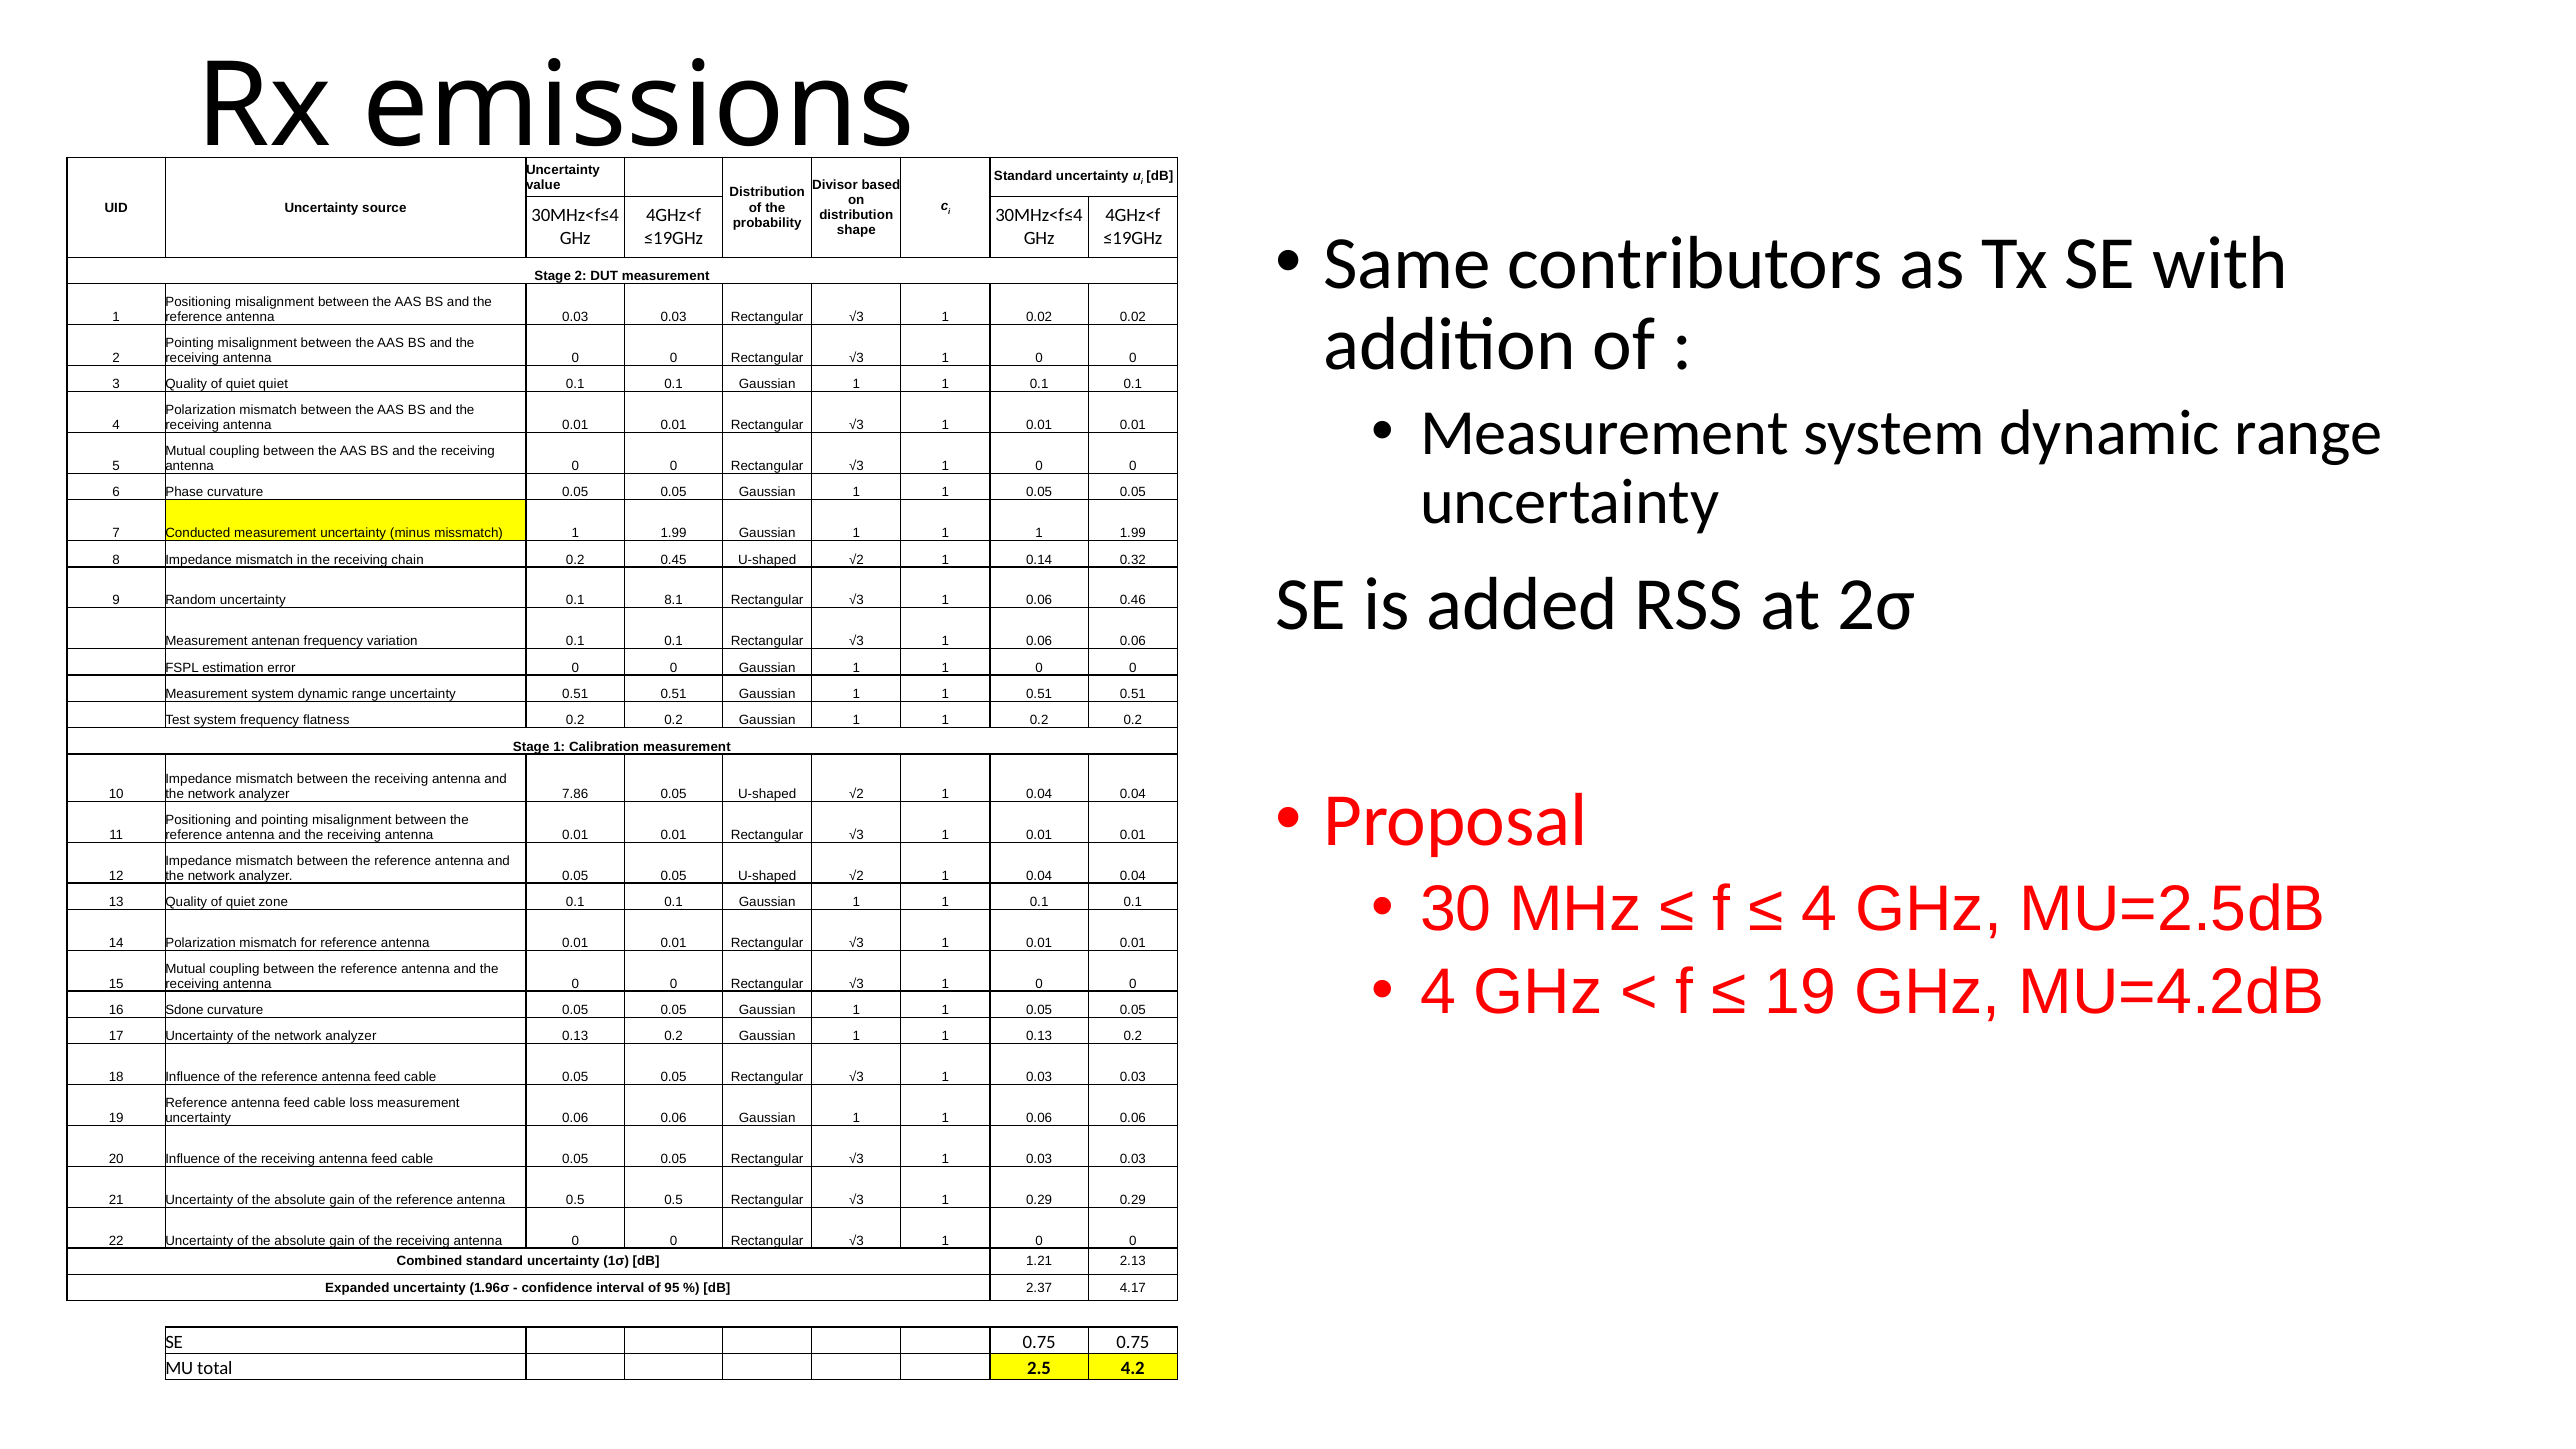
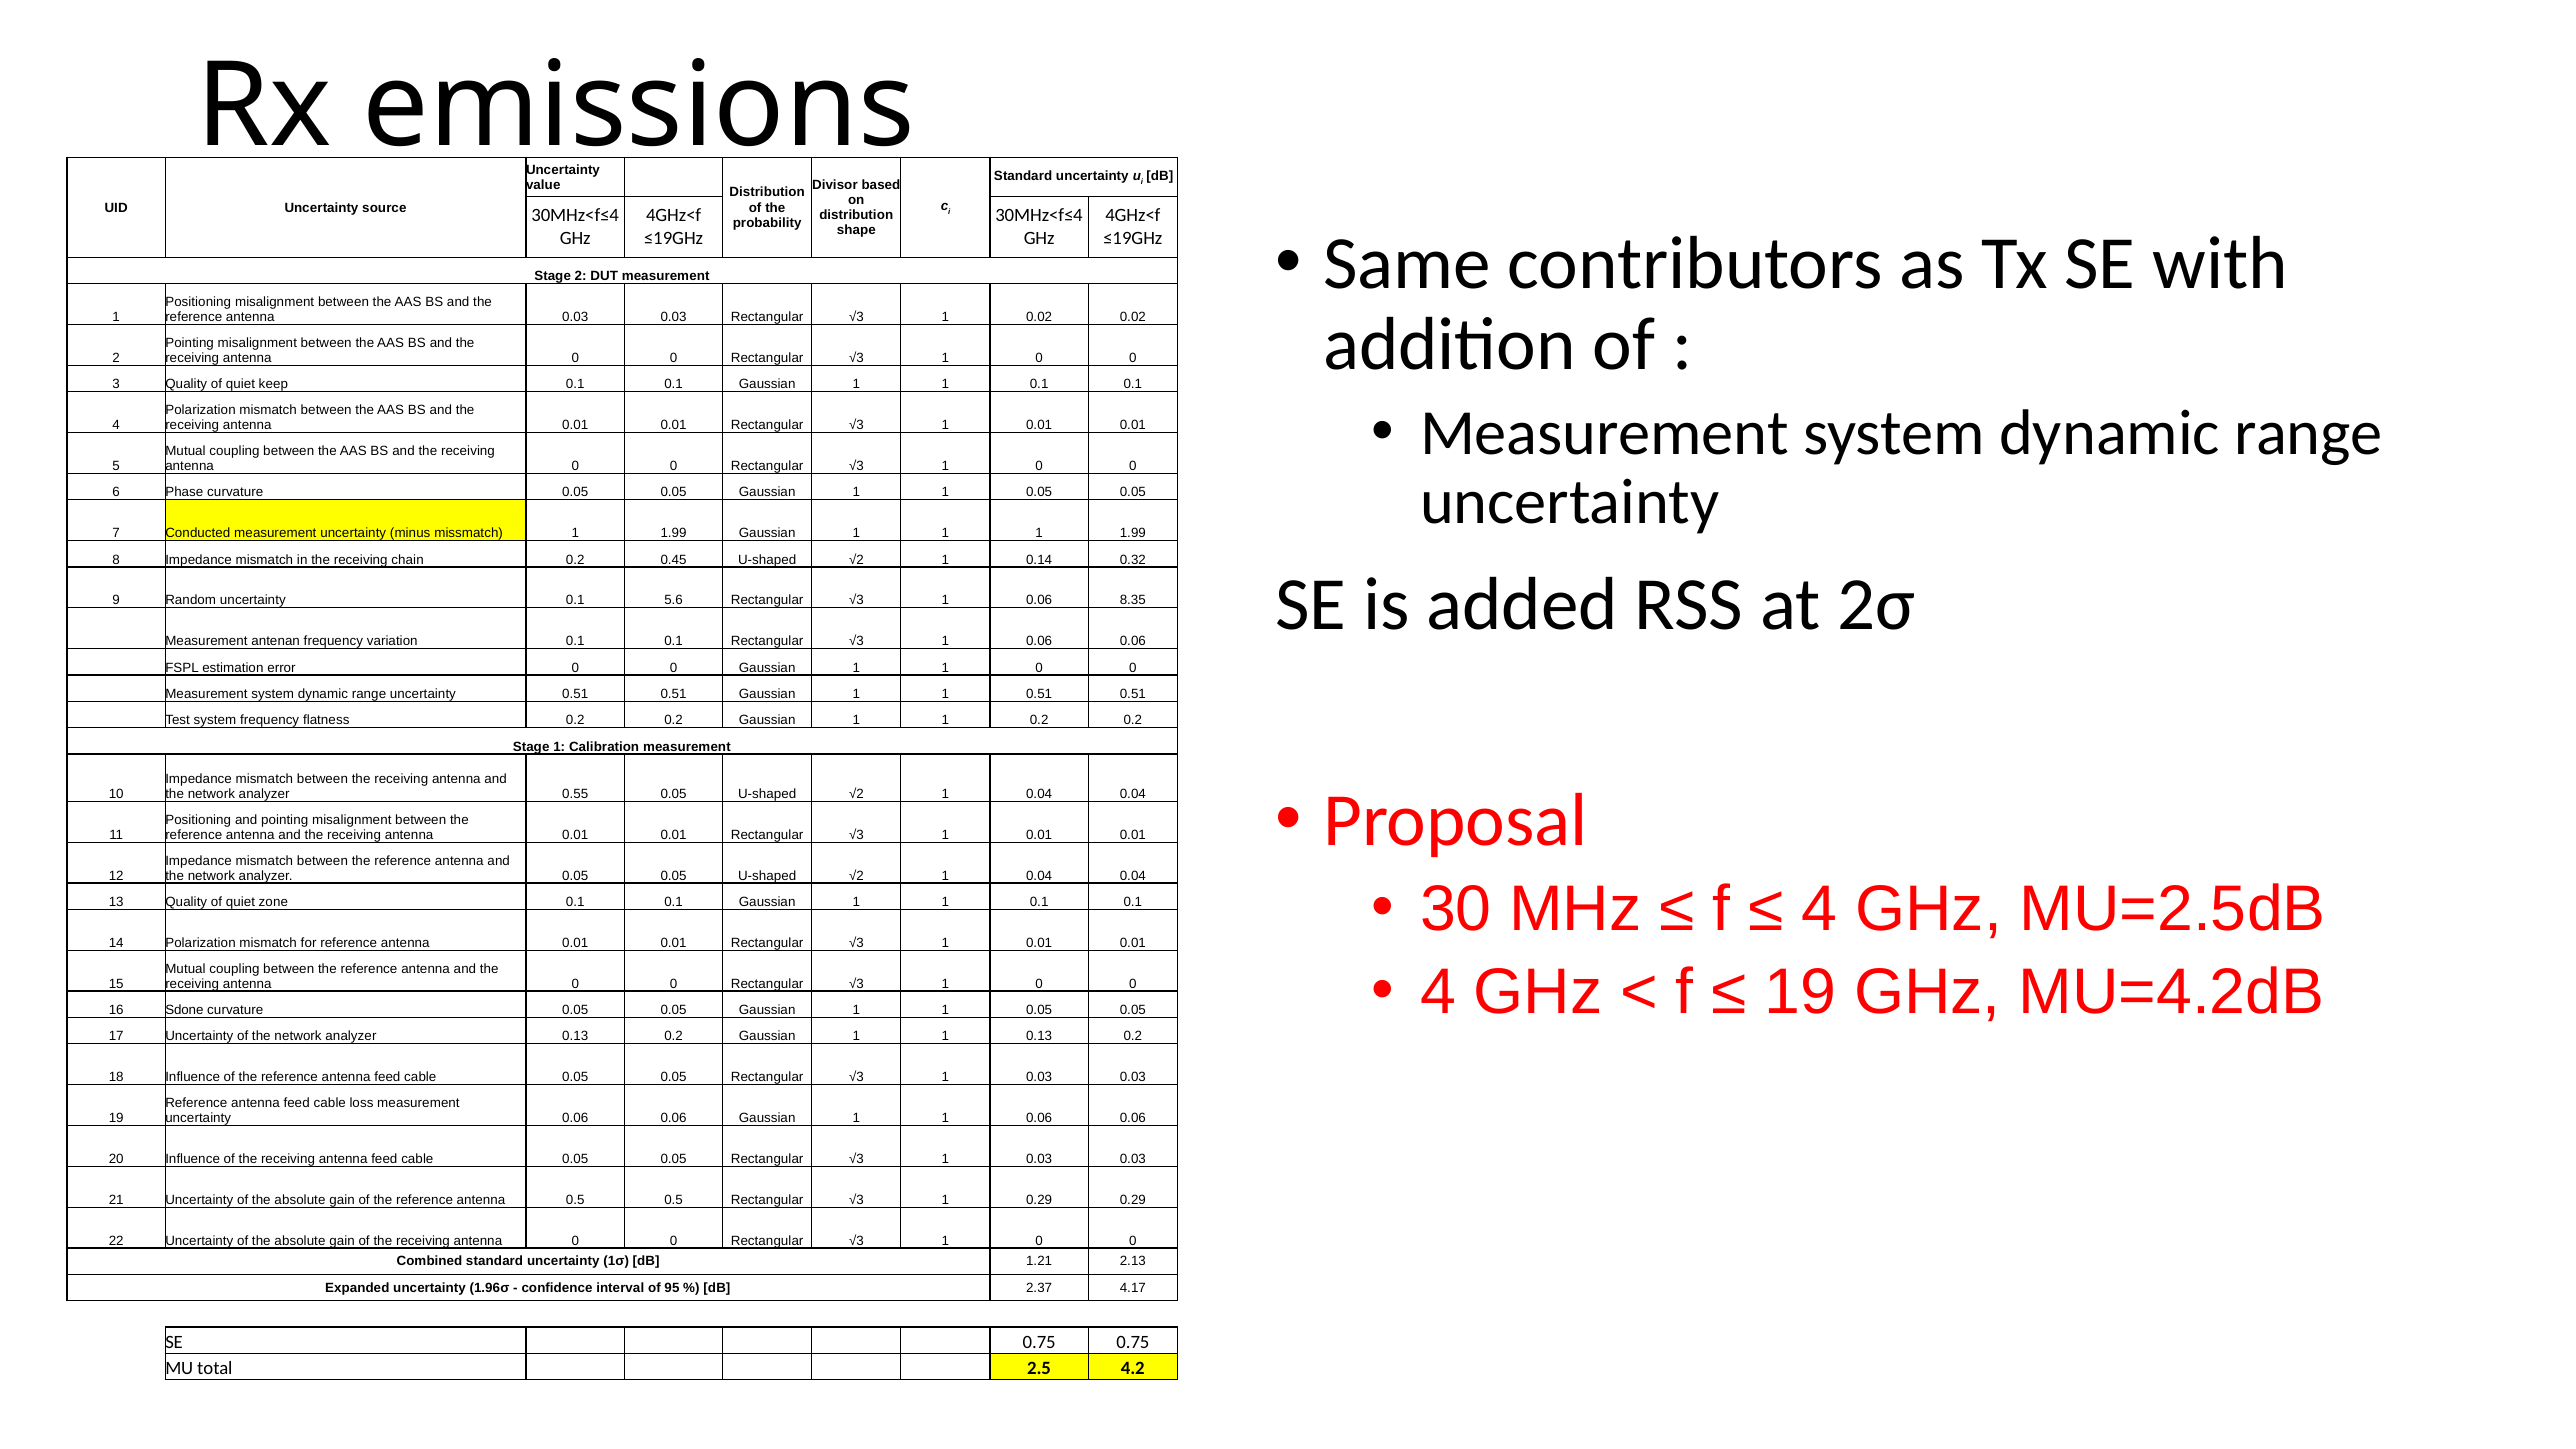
quiet quiet: quiet -> keep (273, 384)
8.1: 8.1 -> 5.6 (674, 601)
0.46: 0.46 -> 8.35 (1133, 601)
7.86: 7.86 -> 0.55 (575, 794)
